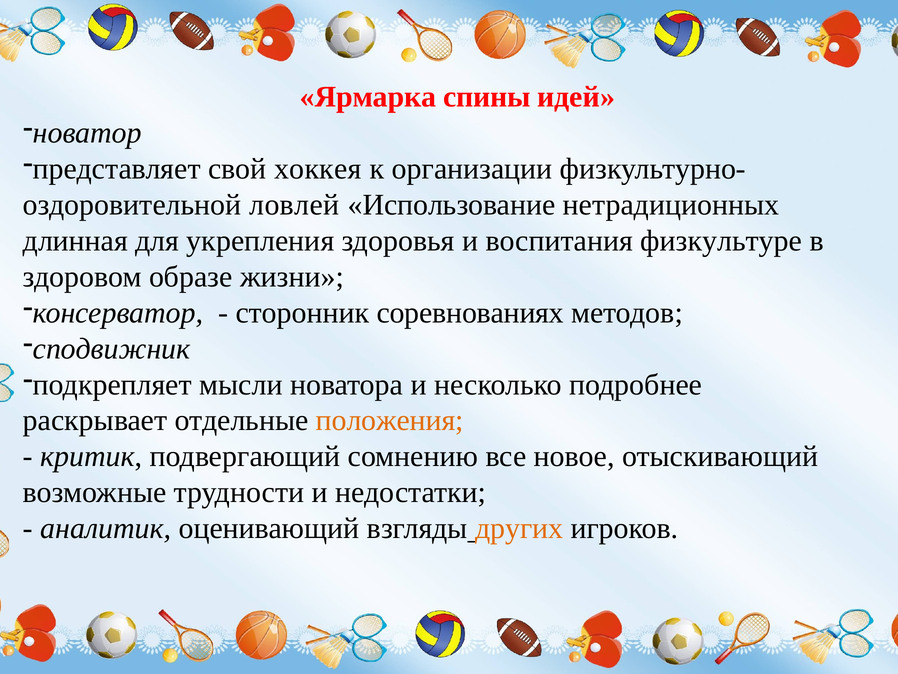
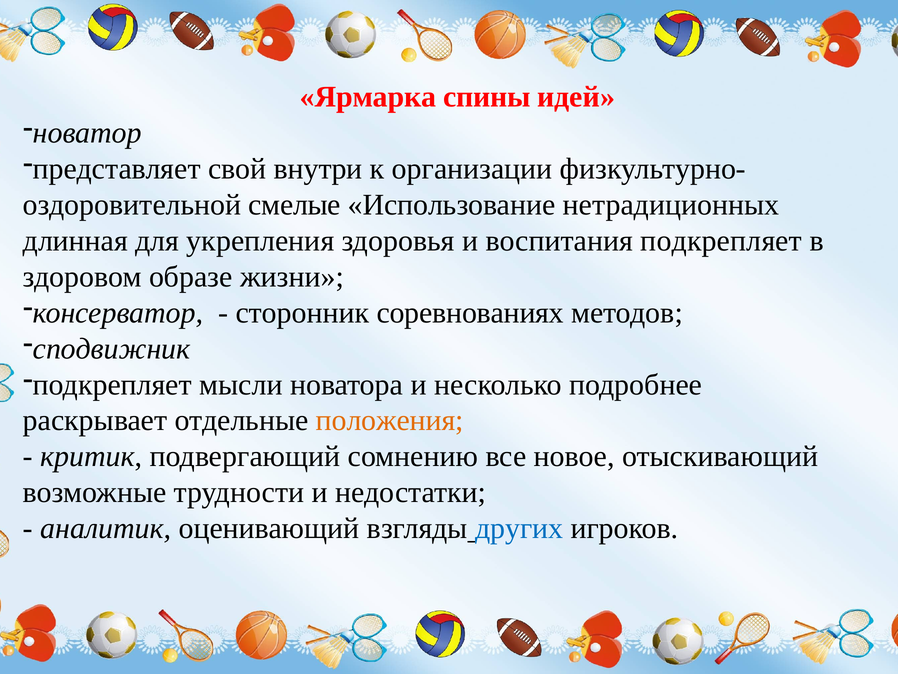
хоккея: хоккея -> внутри (318, 169)
ловлей: ловлей -> смелые (295, 205)
воспитания физкультуре: физкультуре -> подкрепляет (721, 241)
других colour: orange -> blue (519, 528)
